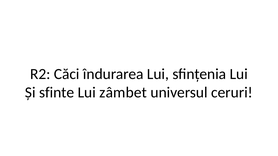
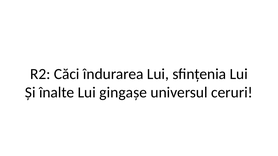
sfinte: sfinte -> înalte (57, 93)
zâmbet: zâmbet -> gingașe (123, 93)
